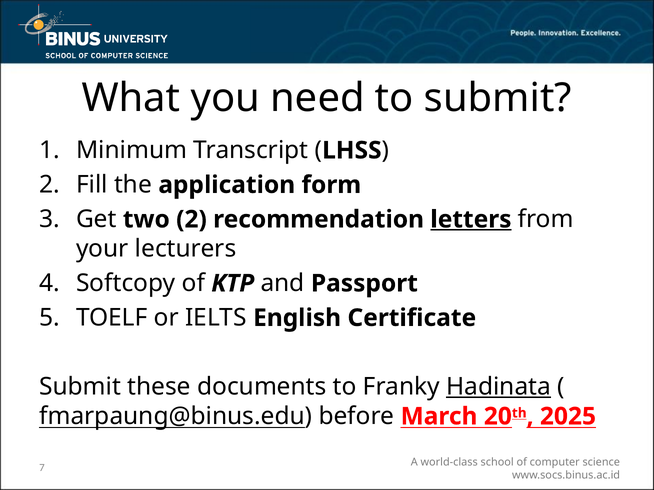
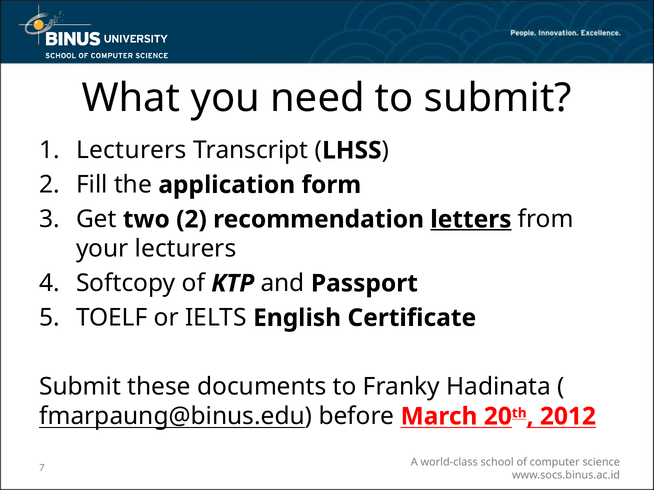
Minimum: Minimum -> Lecturers (131, 151)
Hadinata underline: present -> none (499, 387)
2025: 2025 -> 2012 (568, 417)
